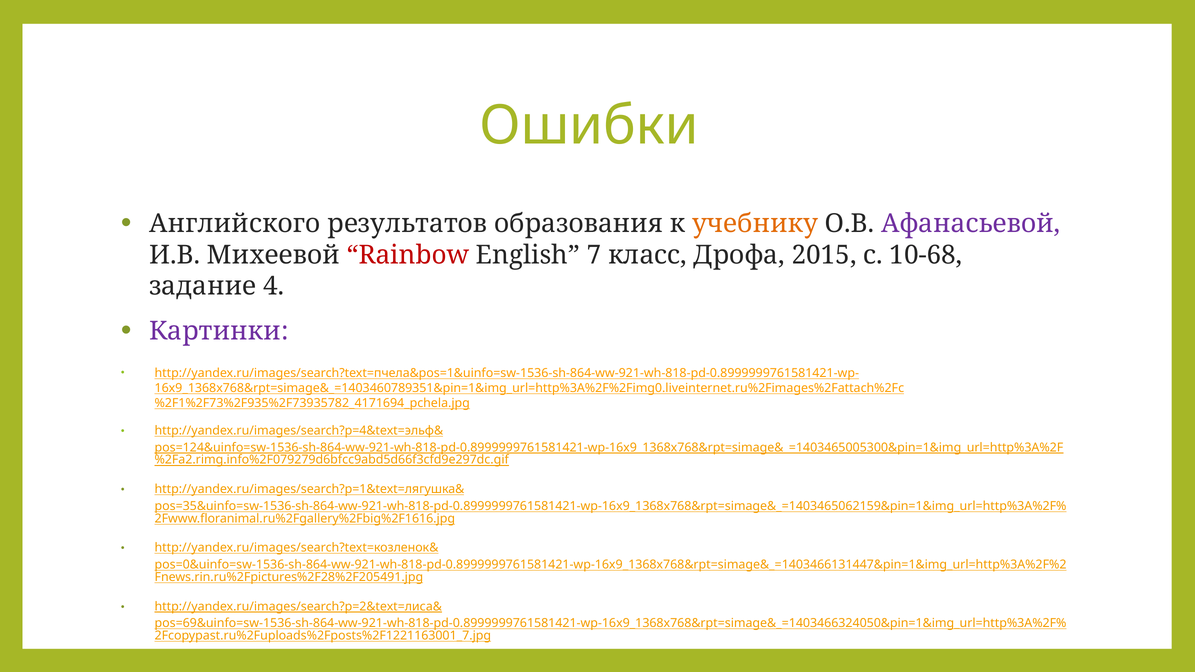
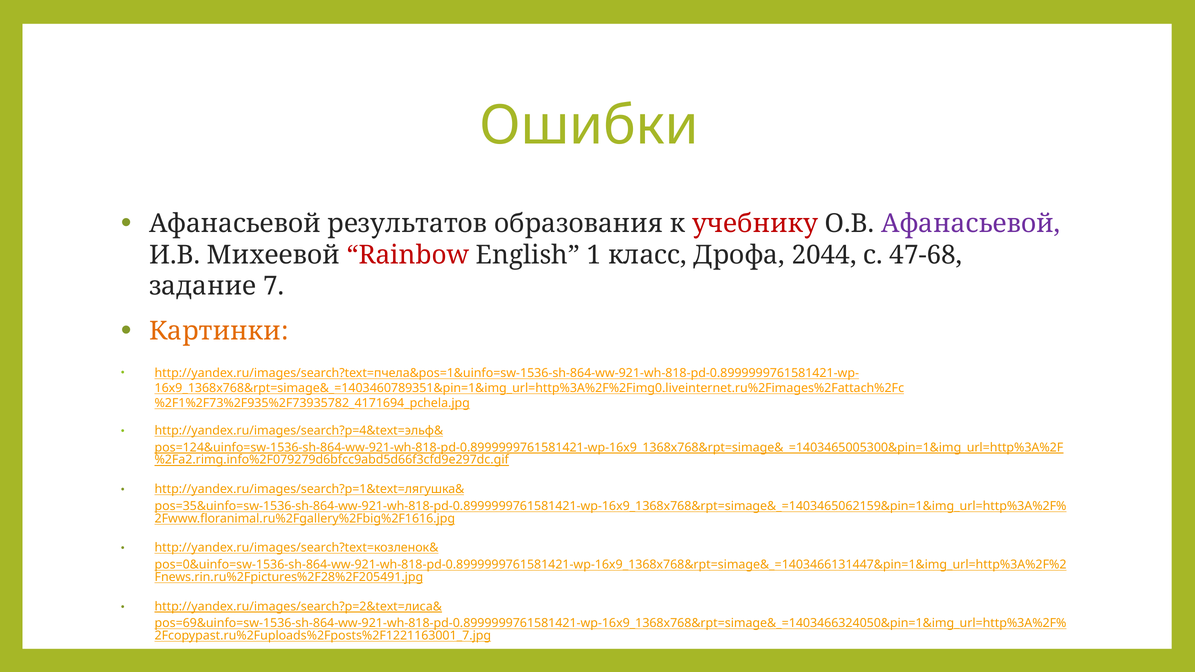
Английского: Английского -> Афанасьевой (235, 224)
учебнику colour: orange -> red (755, 224)
7: 7 -> 1 (594, 255)
2015: 2015 -> 2044 (824, 255)
10-68: 10-68 -> 47-68 (926, 255)
4: 4 -> 7 (274, 286)
Картинки colour: purple -> orange (219, 331)
